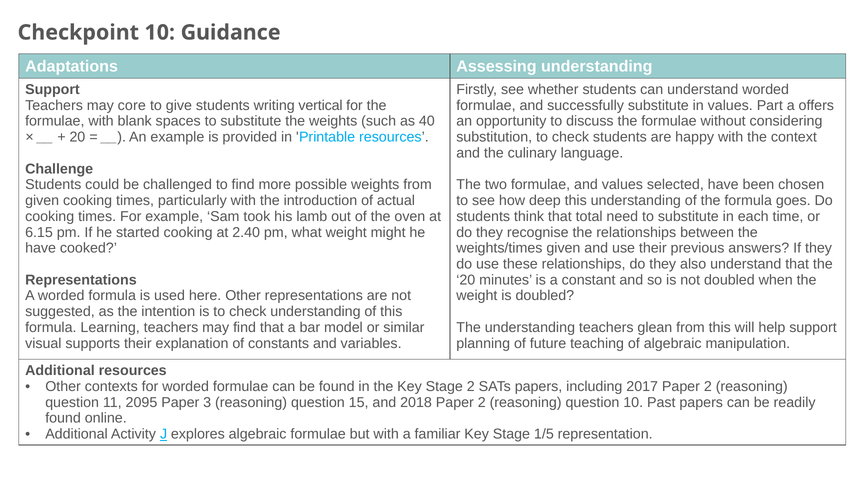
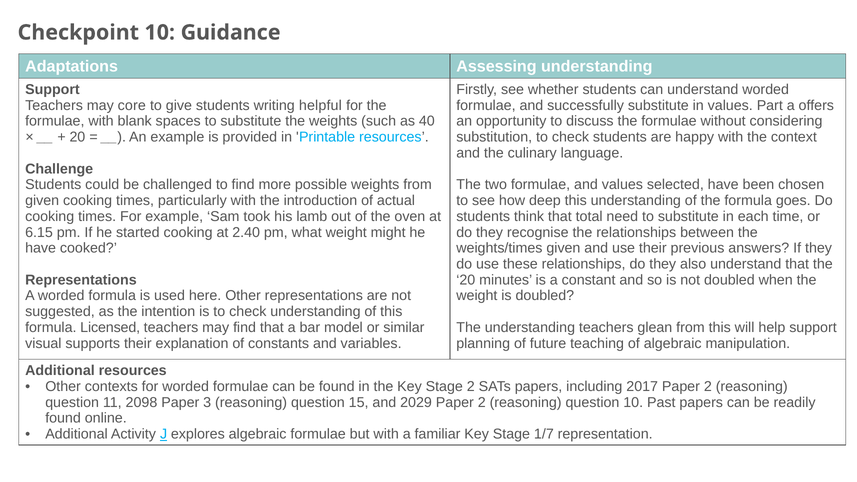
vertical: vertical -> helpful (320, 105)
Learning: Learning -> Licensed (110, 328)
2095: 2095 -> 2098 (141, 402)
2018: 2018 -> 2029 (416, 402)
1/5: 1/5 -> 1/7 (544, 434)
